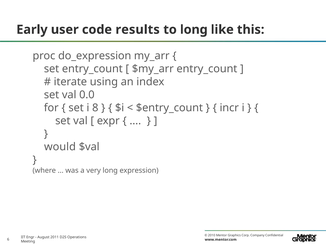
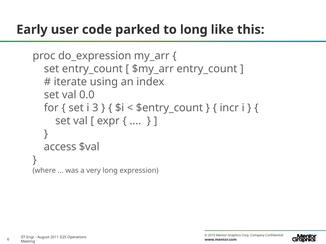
results: results -> parked (138, 30)
8: 8 -> 3 (95, 108)
would: would -> access (60, 147)
